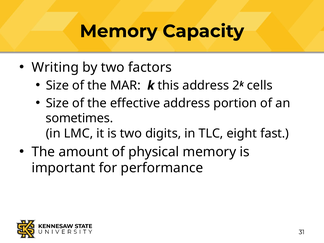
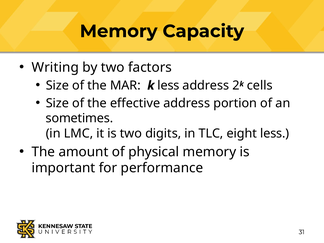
k this: this -> less (169, 85)
eight fast: fast -> less (275, 133)
